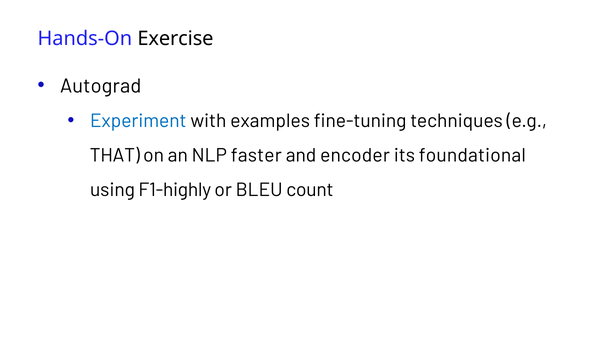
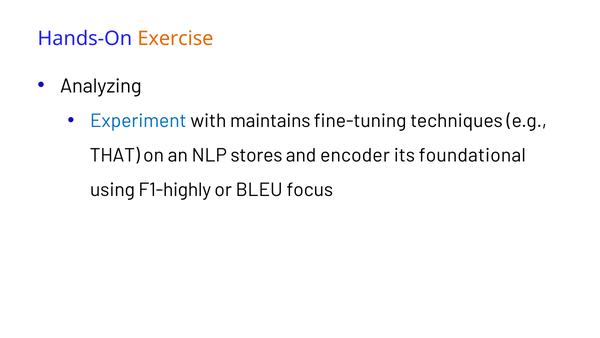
Exercise colour: black -> orange (175, 38)
Autograd: Autograd -> Analyzing (101, 86)
examples: examples -> maintains (270, 121)
faster: faster -> stores (256, 155)
count: count -> focus (310, 190)
